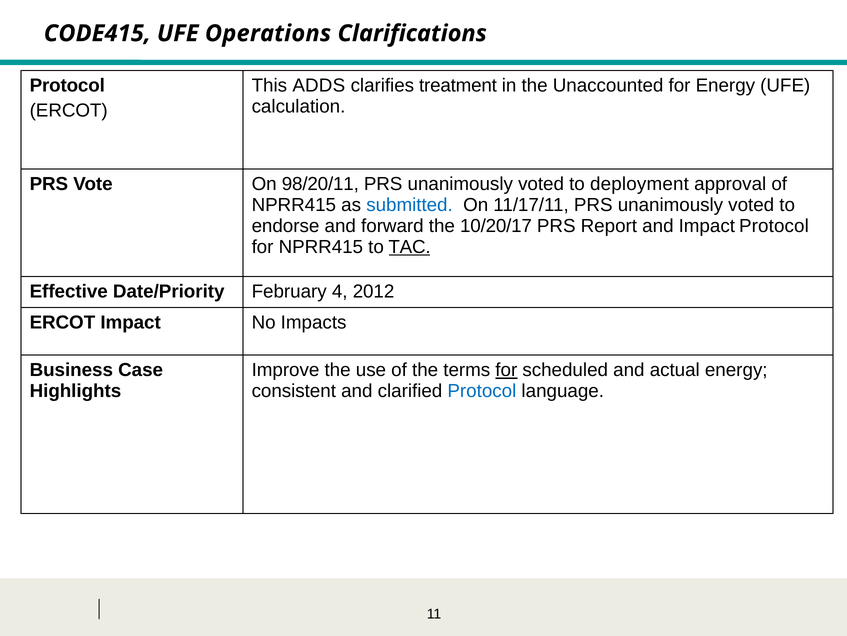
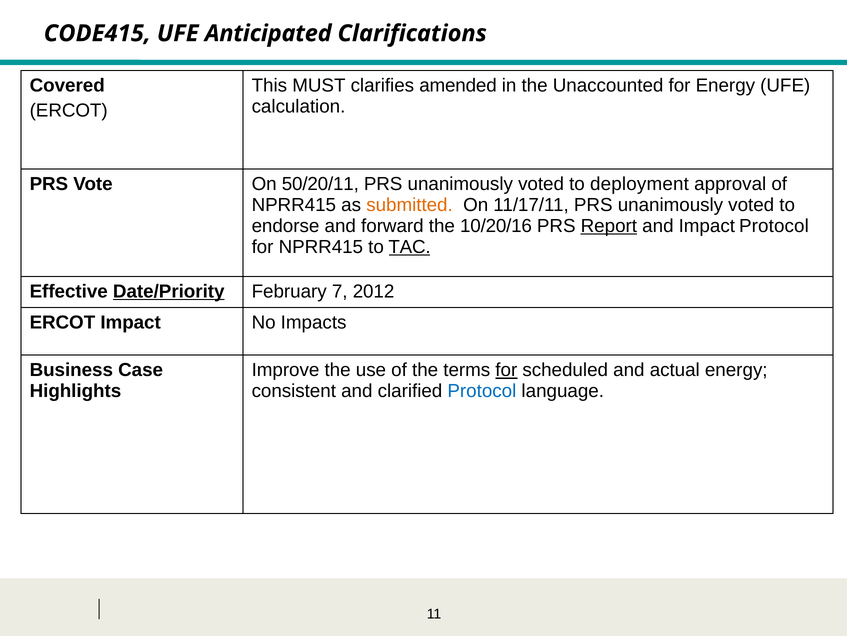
Operations: Operations -> Anticipated (268, 33)
Protocol: Protocol -> Covered (67, 86)
ADDS: ADDS -> MUST (319, 86)
treatment: treatment -> amended (458, 86)
98/20/11: 98/20/11 -> 50/20/11 (320, 184)
submitted colour: blue -> orange (410, 205)
10/20/17: 10/20/17 -> 10/20/16 (496, 226)
Report underline: none -> present (609, 226)
Date/Priority underline: none -> present (169, 291)
4: 4 -> 7 (340, 291)
